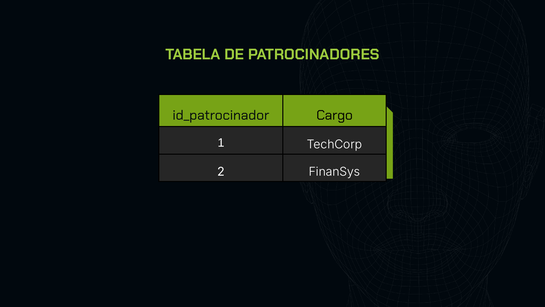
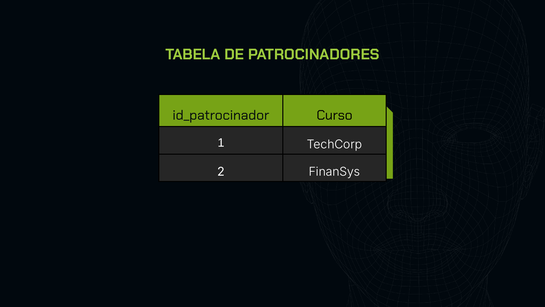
Cargo: Cargo -> Curso (335, 115)
